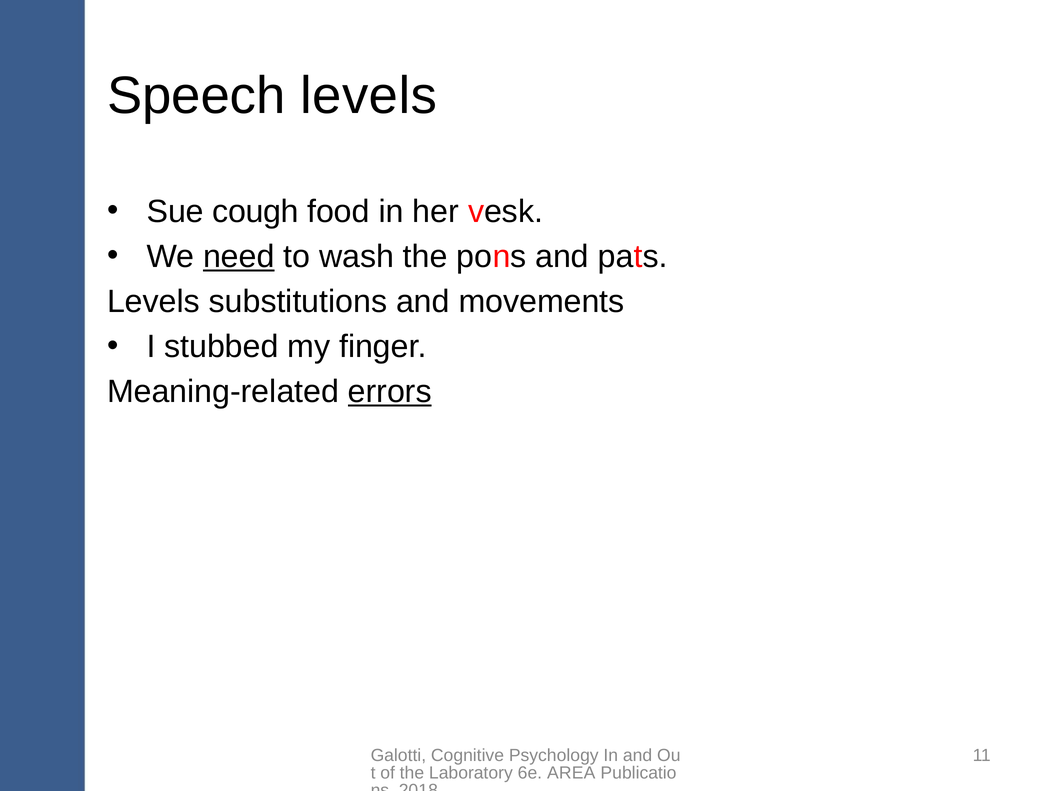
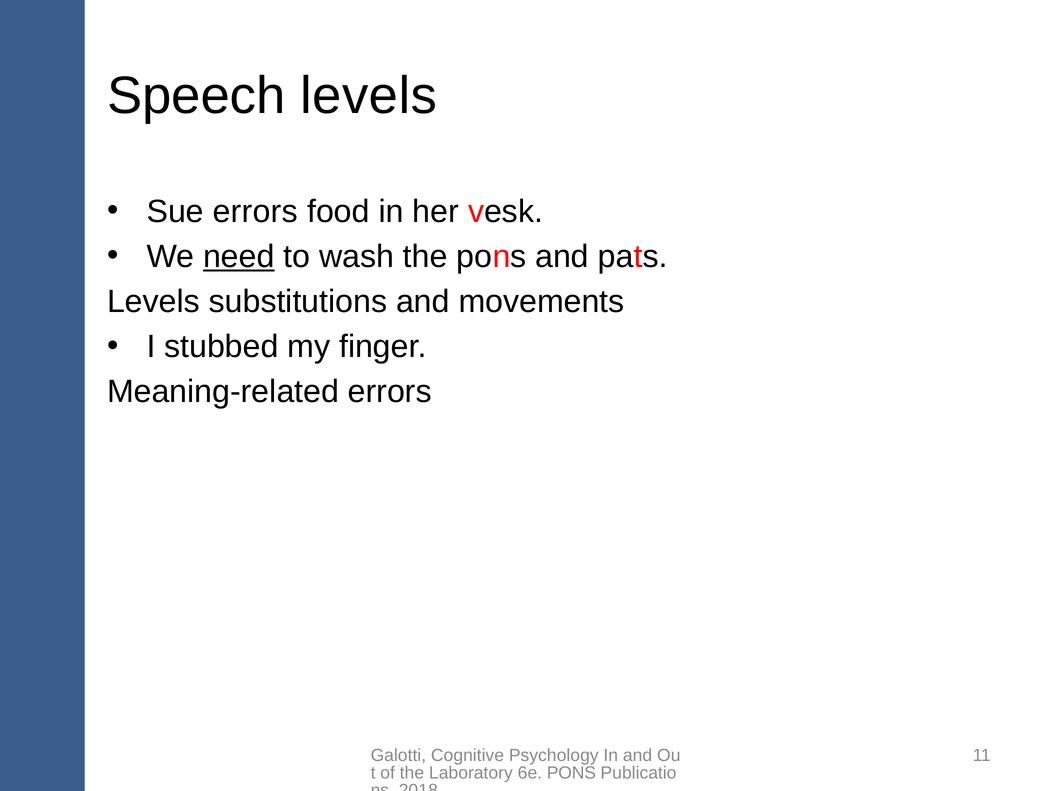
Sue cough: cough -> errors (255, 211)
errors underline: present -> none (390, 392)
6e AREA: AREA -> PONS (571, 772)
